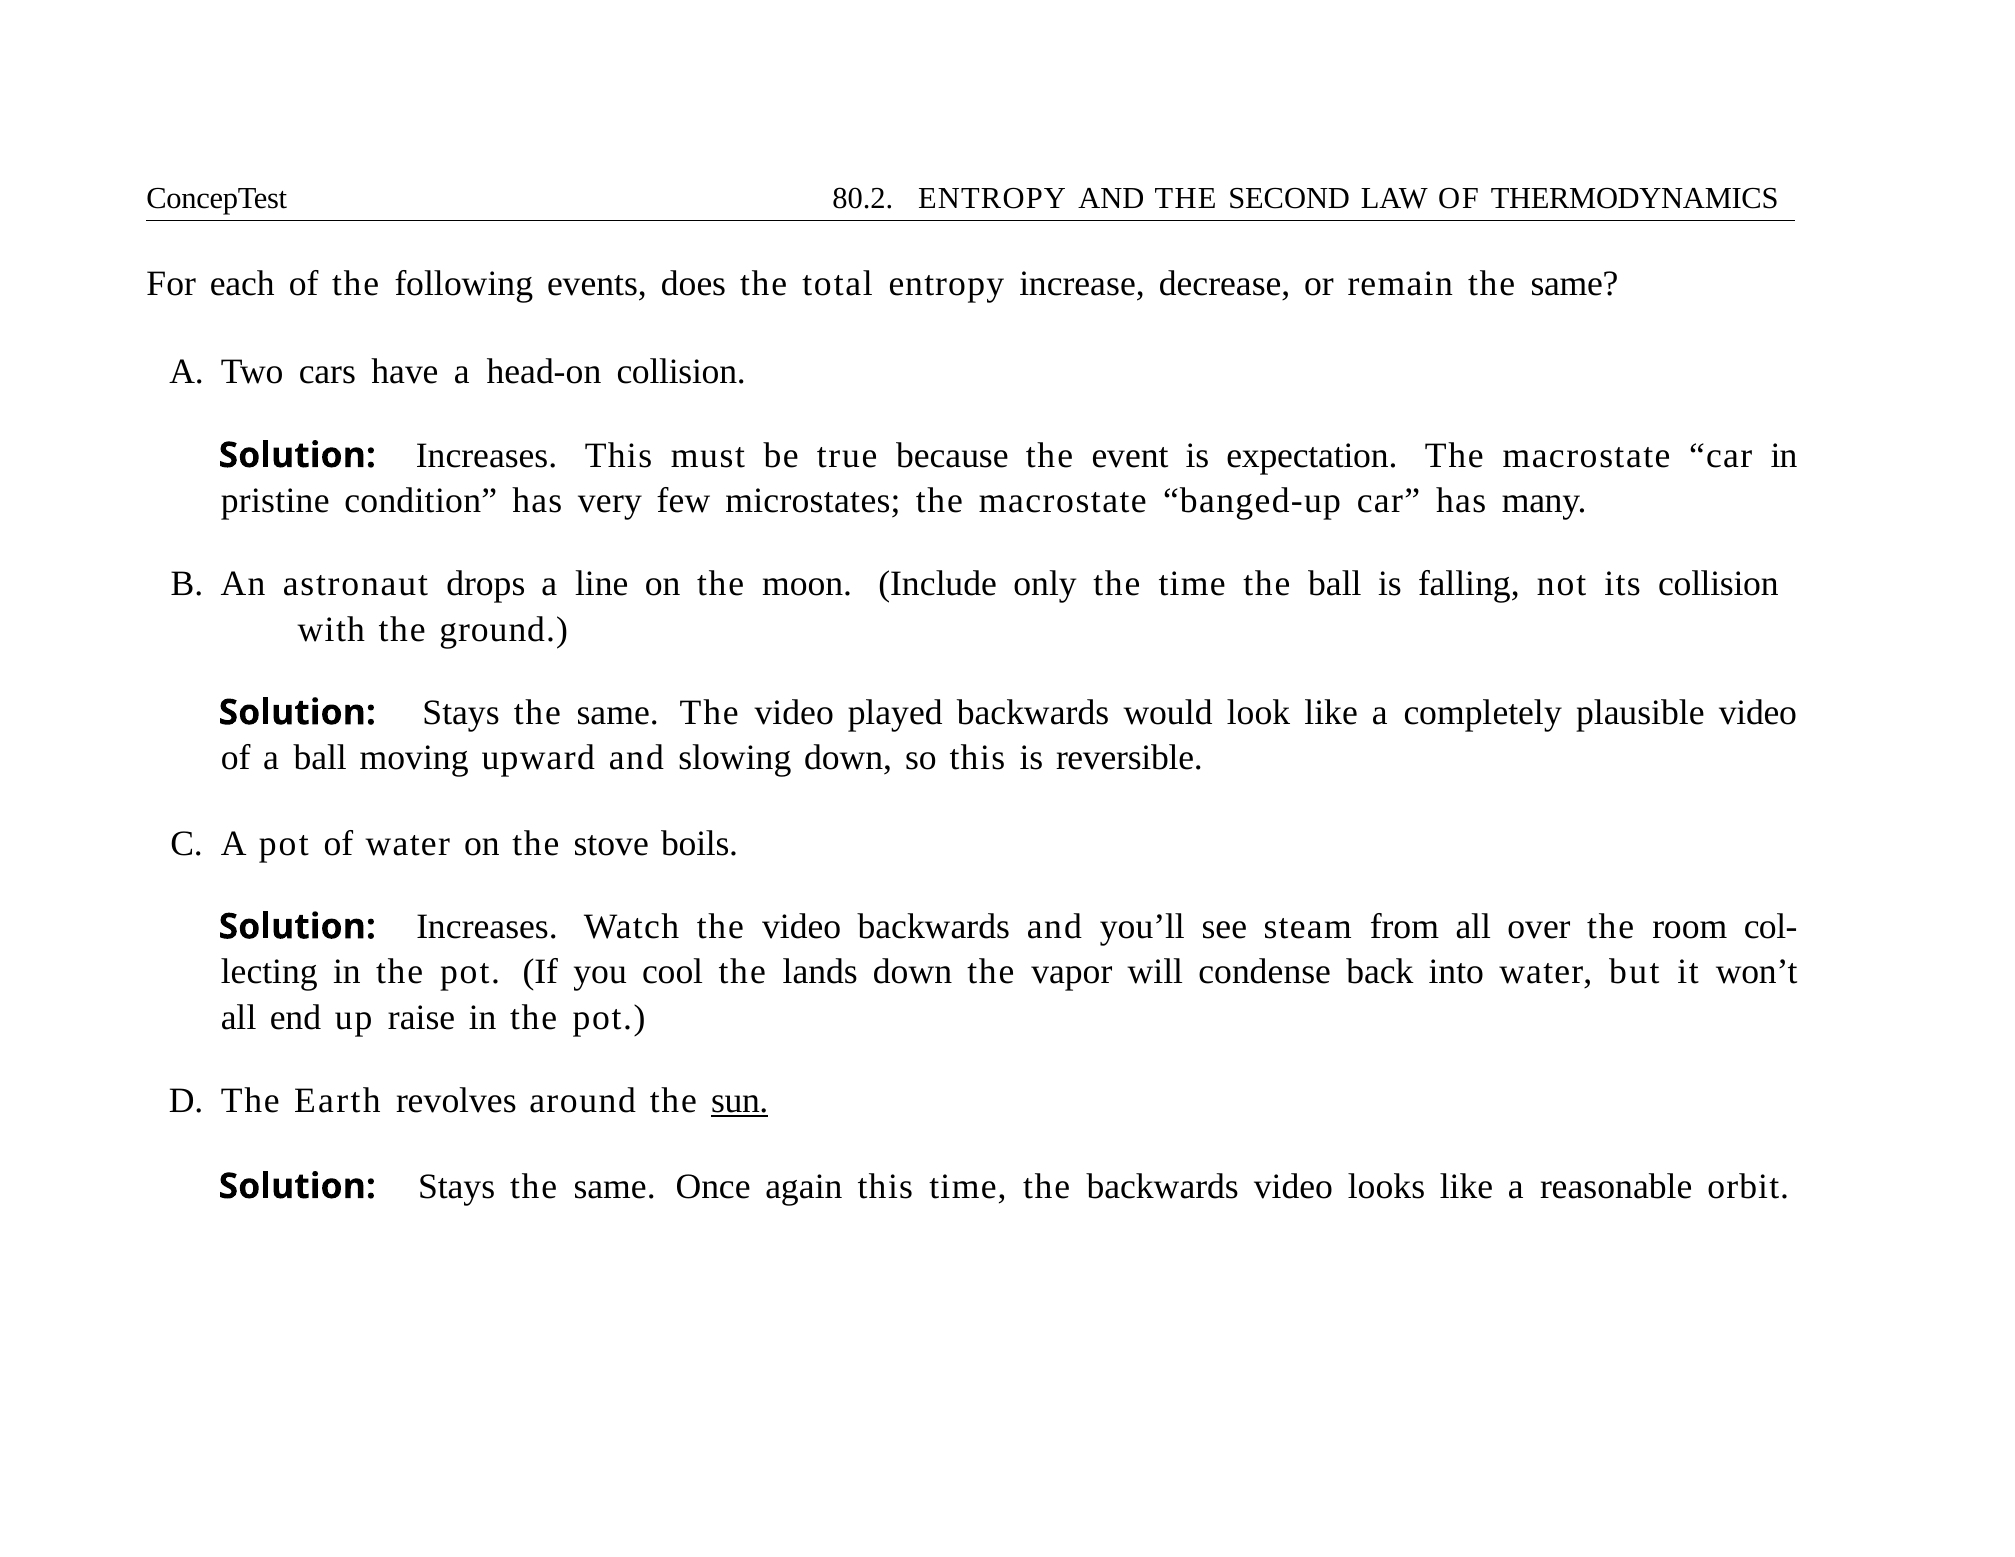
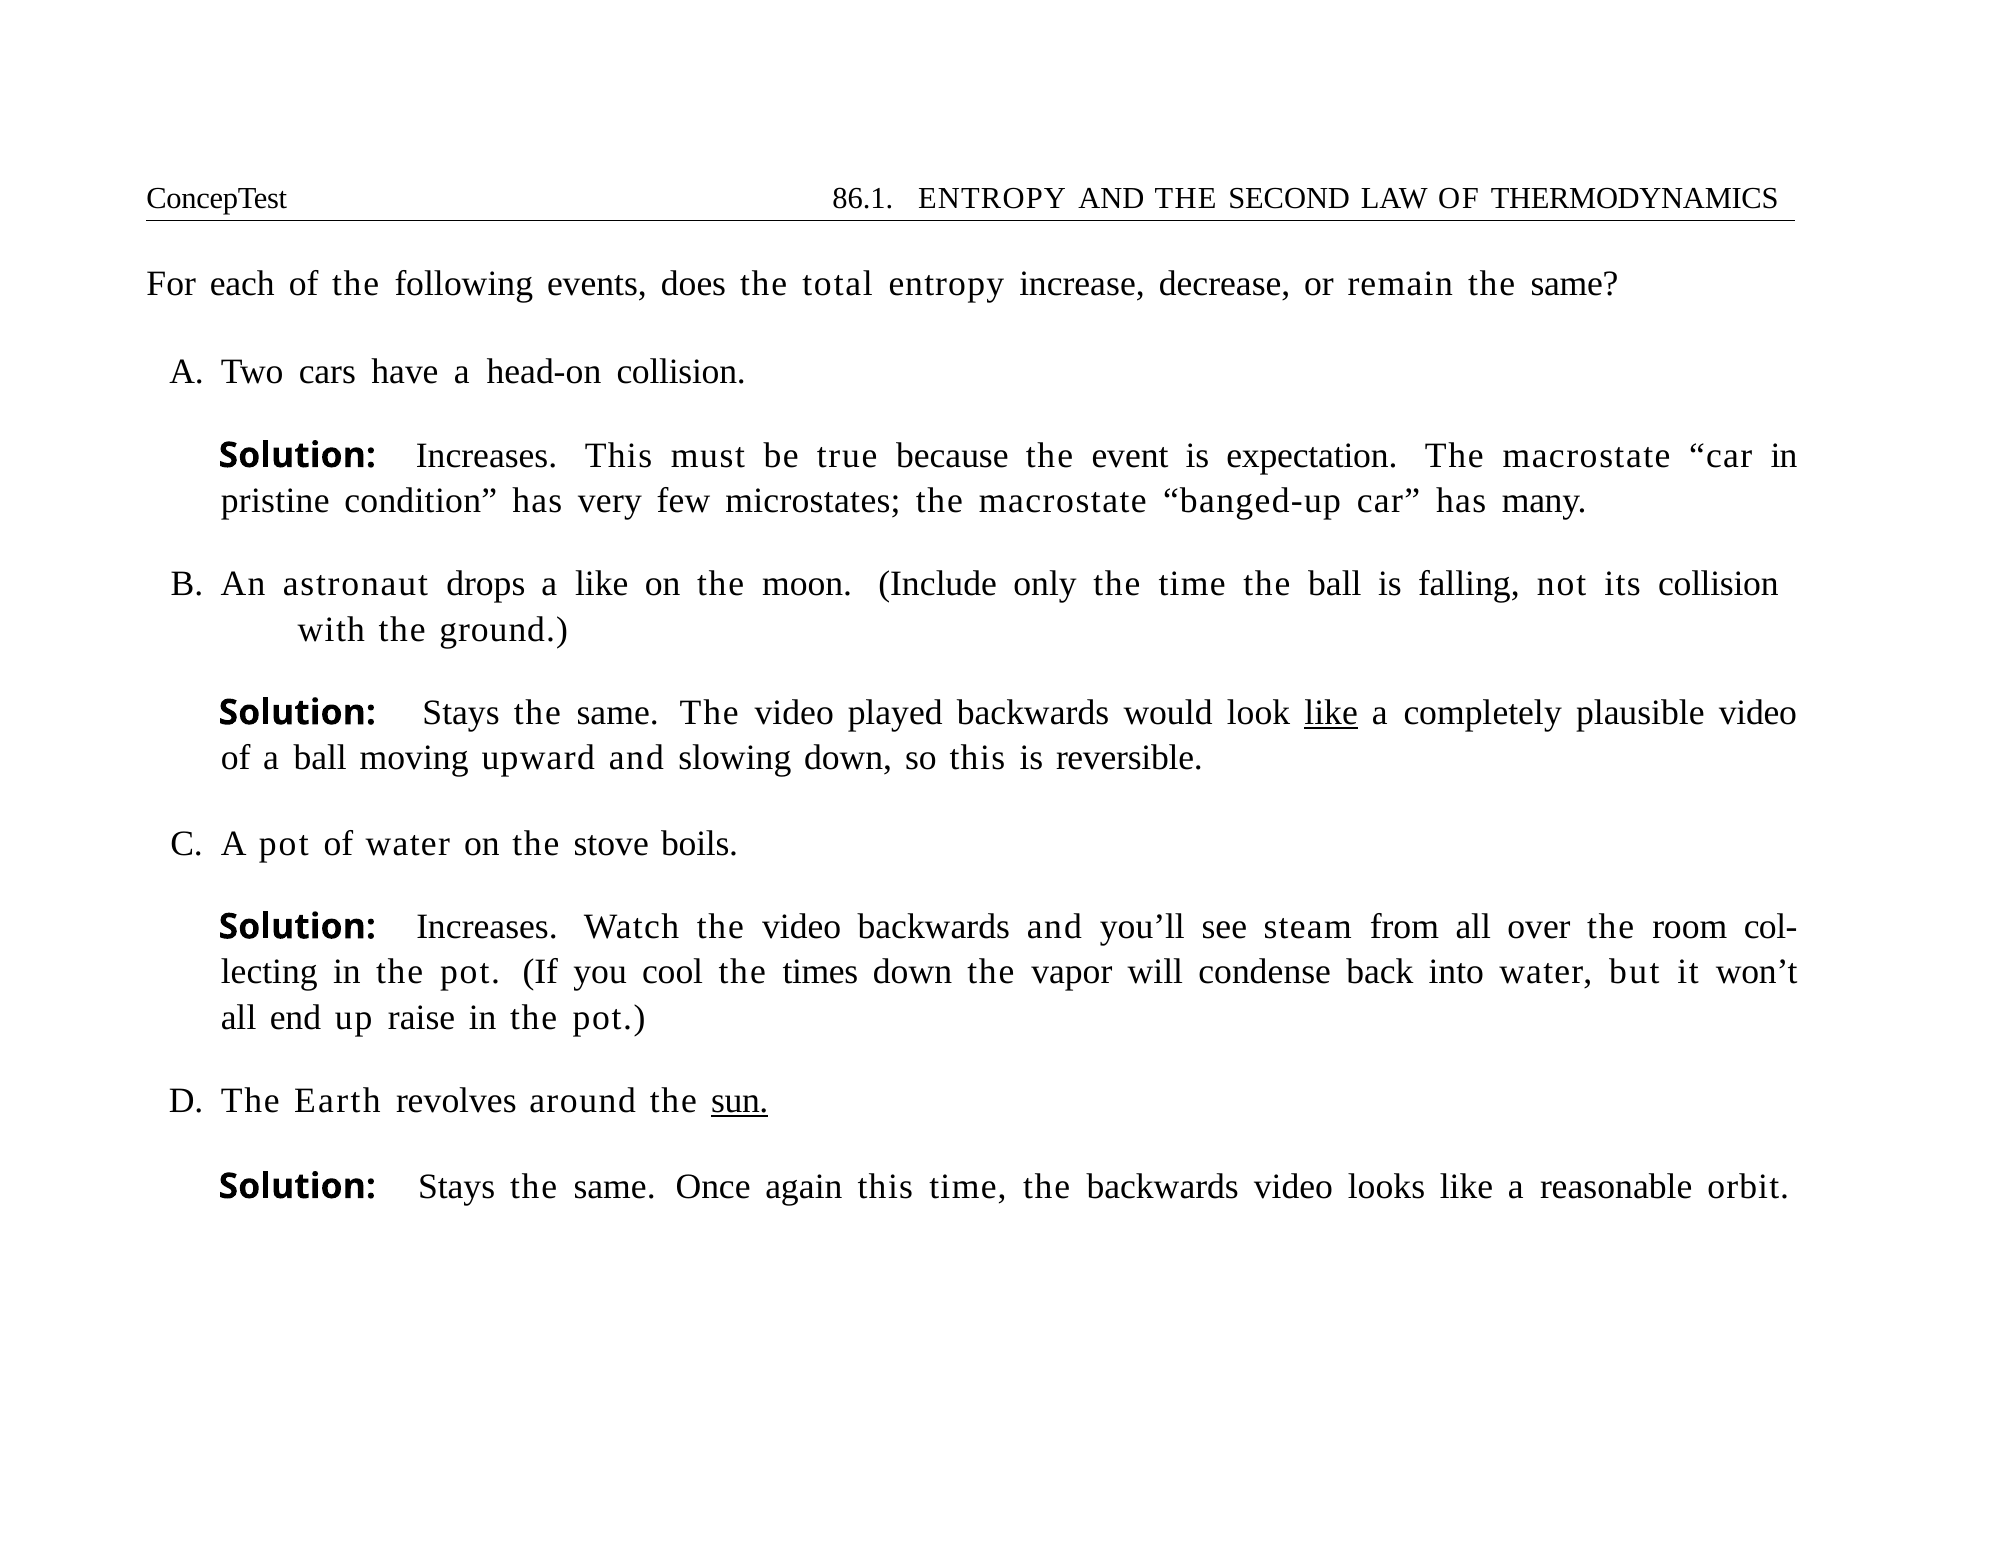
80.2: 80.2 -> 86.1 (863, 199)
a line: line -> like (602, 584)
like underline: none -> present (1331, 713)
lands: lands -> times (820, 972)
